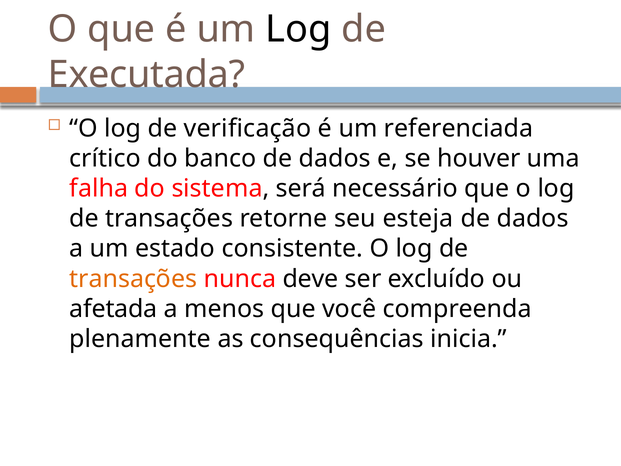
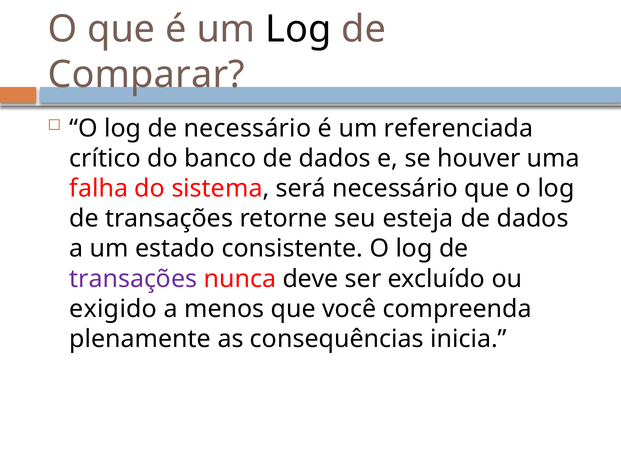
Executada: Executada -> Comparar (146, 75)
de verificação: verificação -> necessário (248, 128)
transações colour: orange -> purple (133, 279)
afetada: afetada -> exigido (113, 309)
